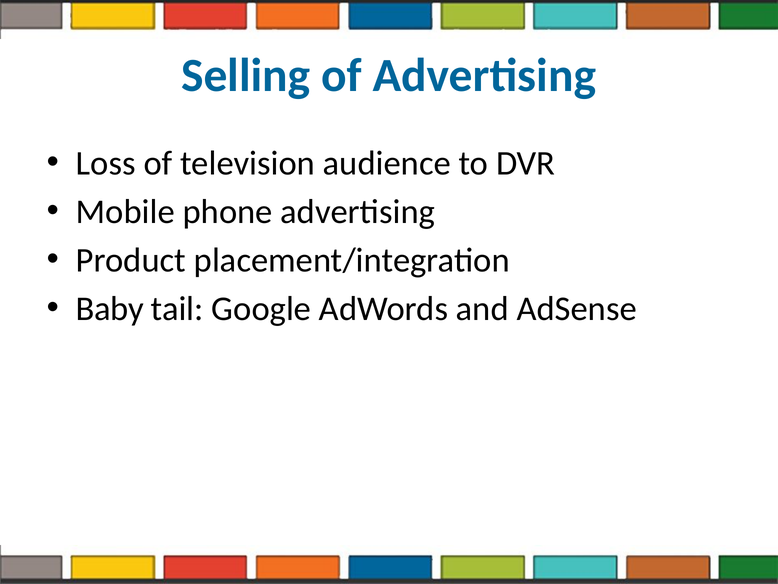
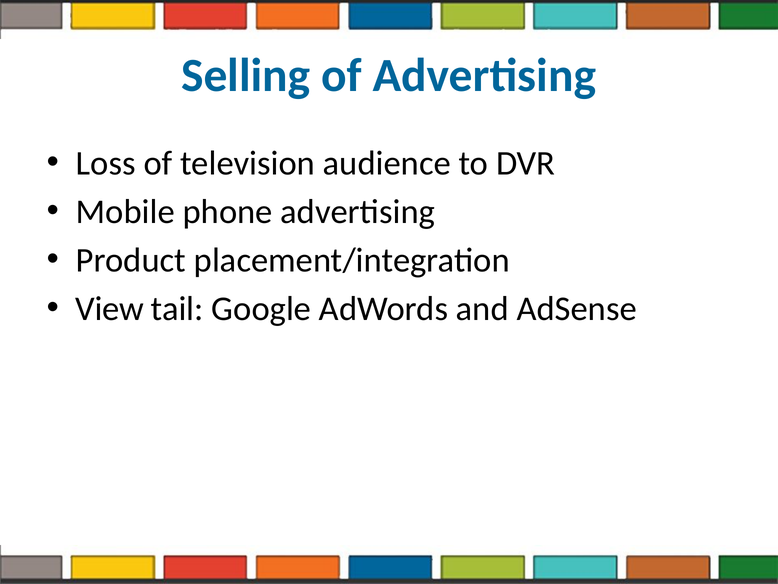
Baby: Baby -> View (110, 308)
